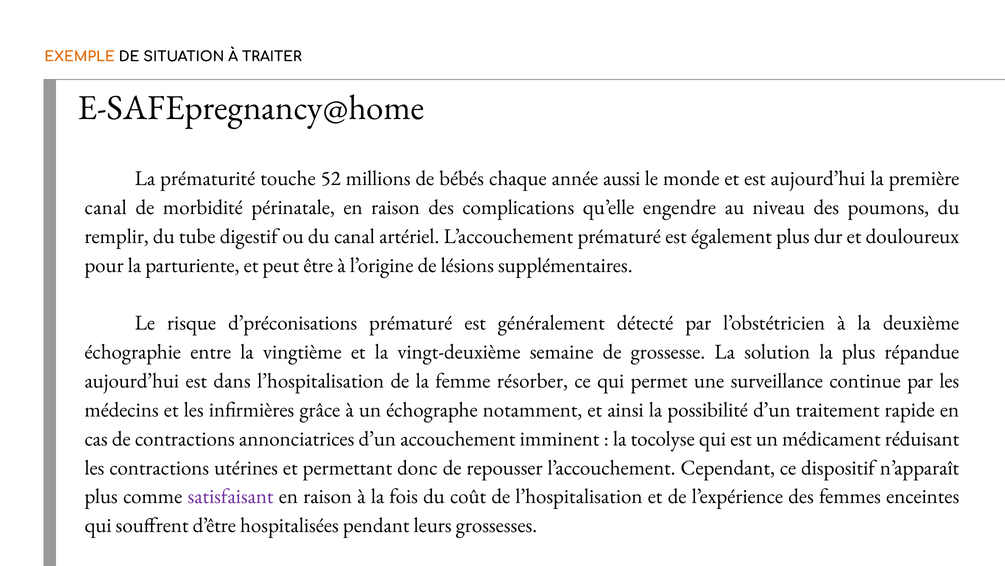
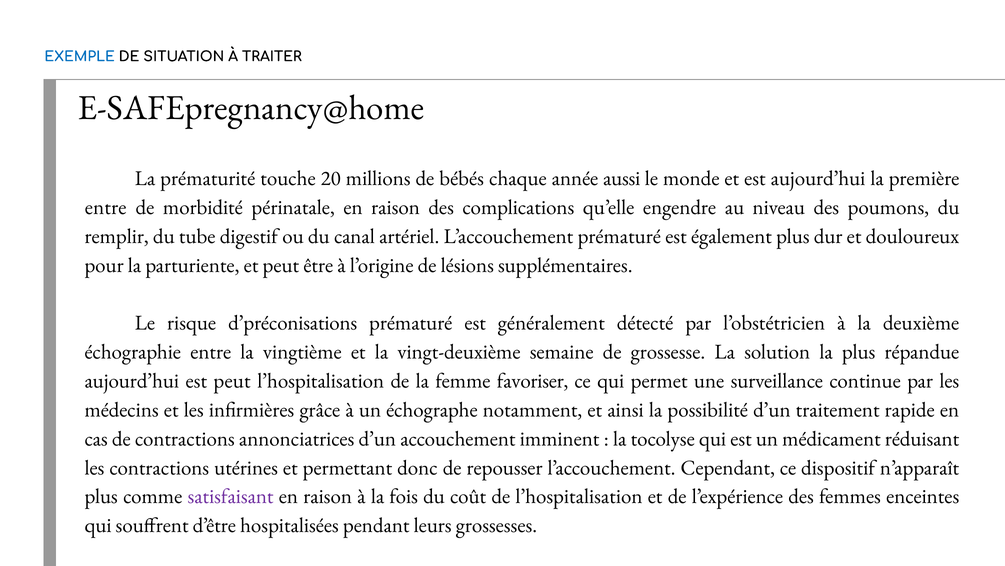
EXEMPLE colour: orange -> blue (80, 57)
52: 52 -> 20 (331, 178)
canal: canal -> entre (106, 207)
est dans: dans -> peut (232, 380)
résorber: résorber -> favoriser (533, 380)
